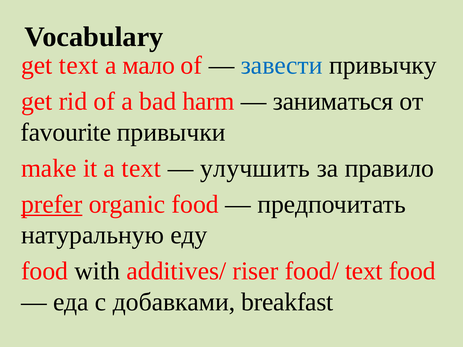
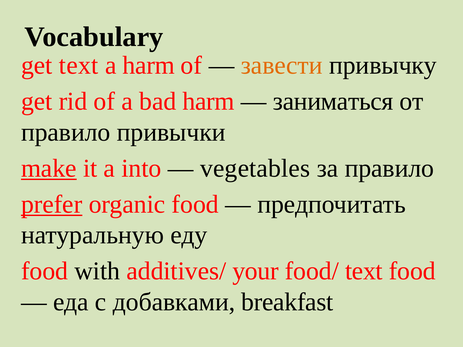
a мало: мало -> harm (149, 66)
завести colour: blue -> orange (282, 66)
favourite: favourite -> правило (66, 132)
make underline: none -> present (49, 168)
a text: text -> into (141, 168)
улучшить: улучшить -> vegetables (255, 168)
riser: riser -> your (256, 271)
